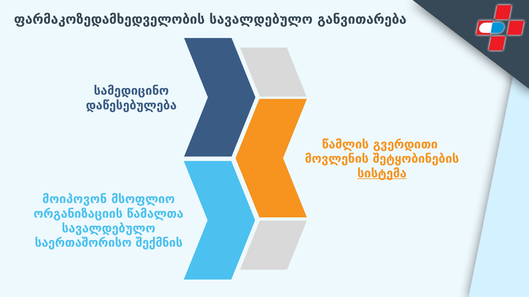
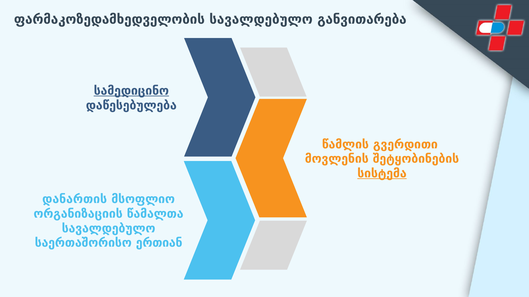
სამედიცინო underline: none -> present (131, 91)
მოიპოვონ: მოიპოვონ -> დანართის (75, 200)
შექმნის: შექმნის -> ერთიან (159, 243)
